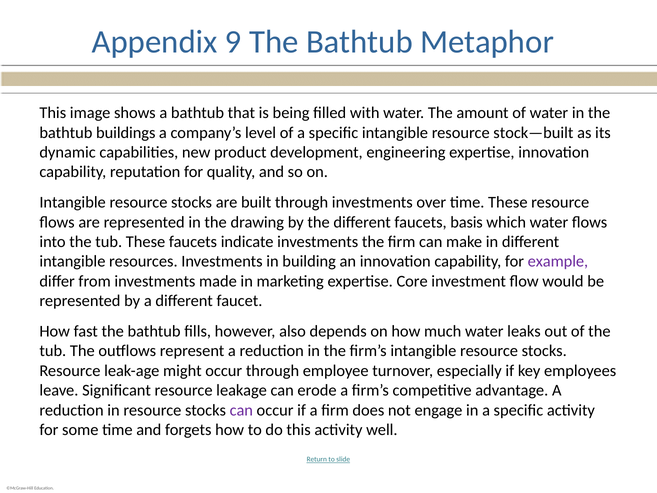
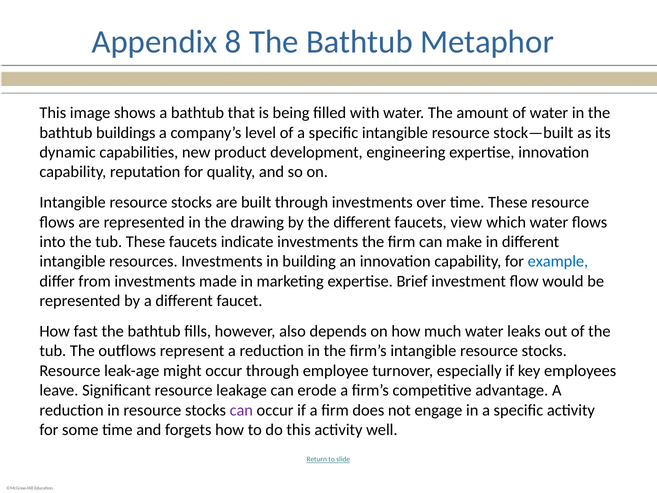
9: 9 -> 8 (233, 42)
basis: basis -> view (466, 222)
example colour: purple -> blue (558, 261)
Core: Core -> Brief (412, 281)
